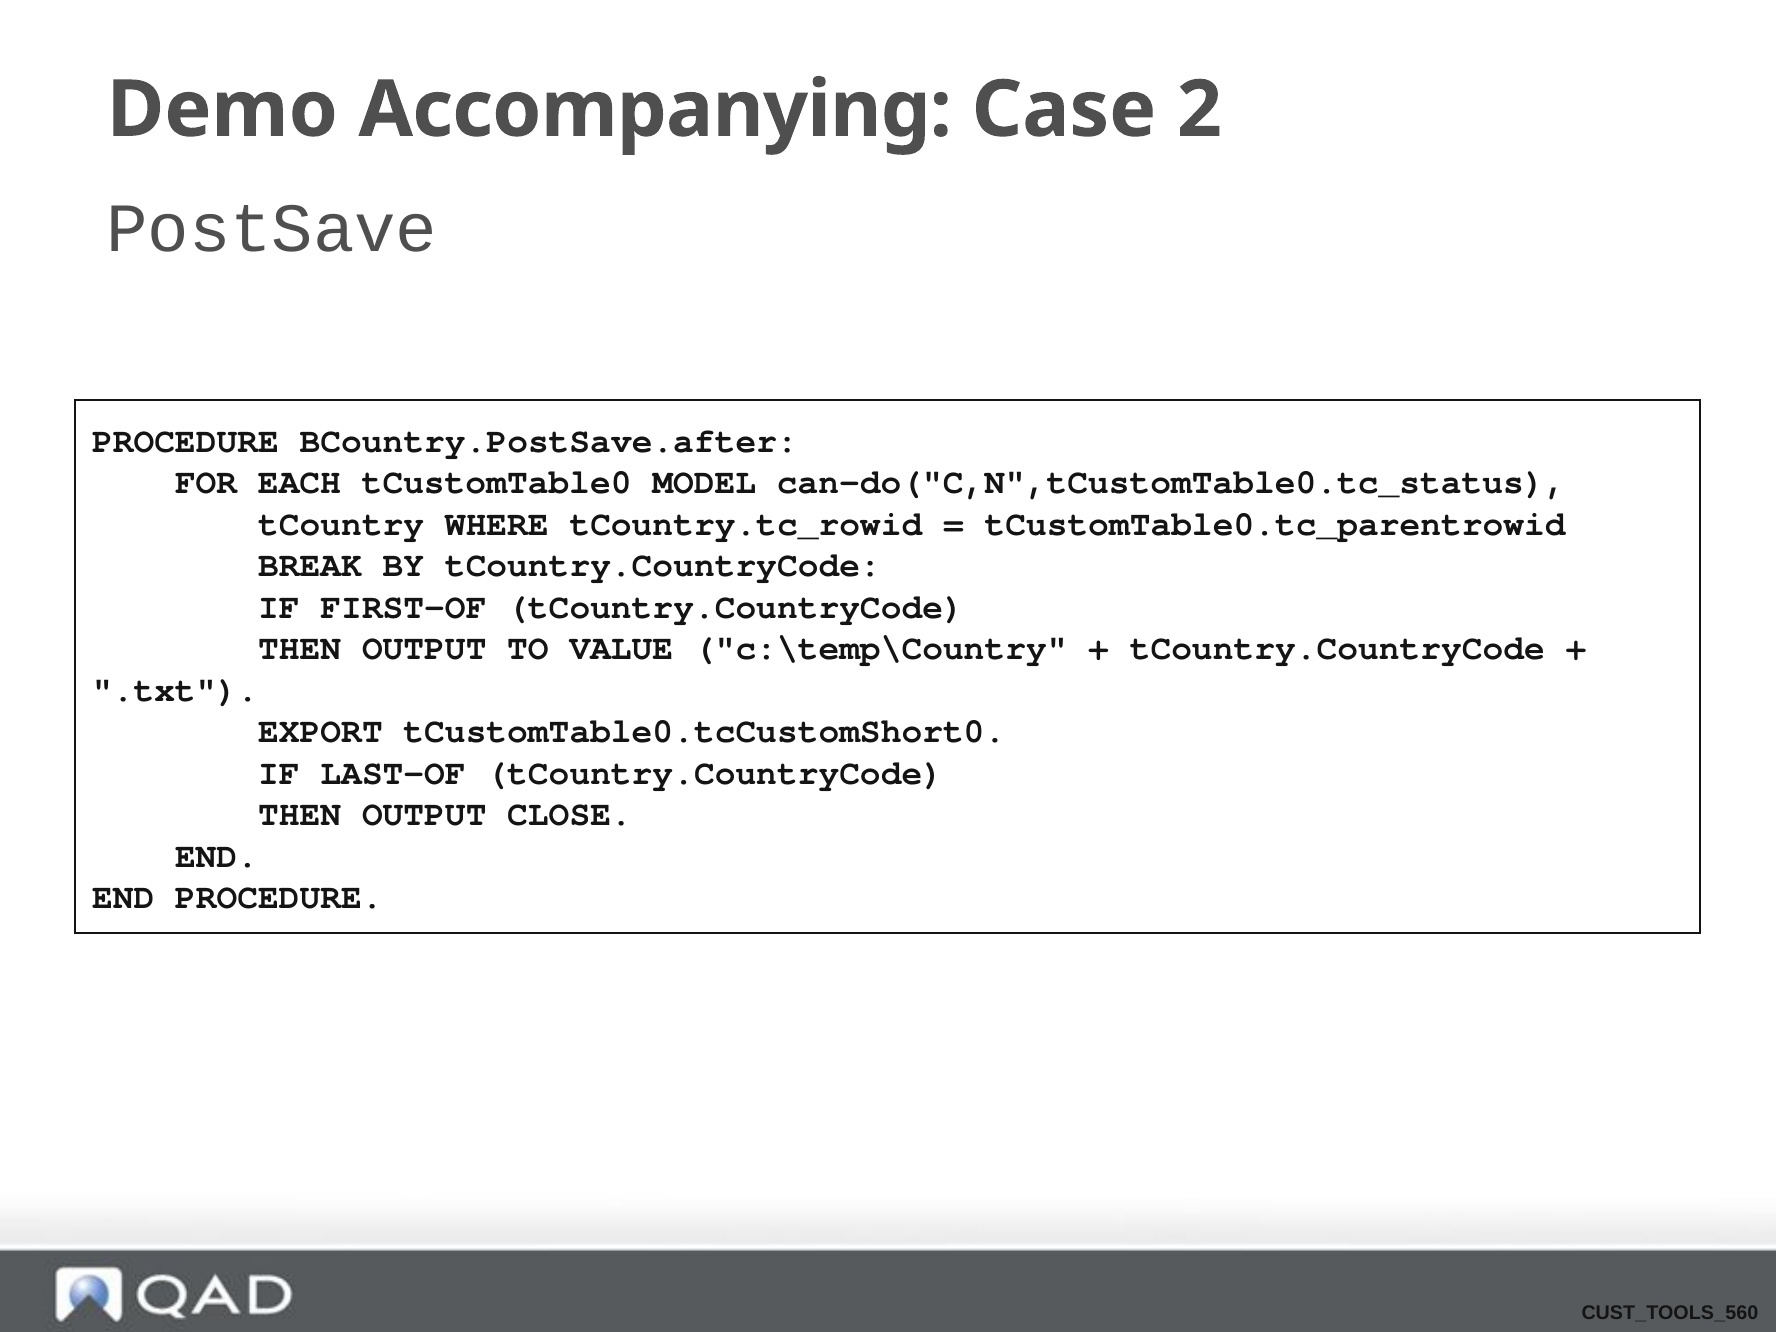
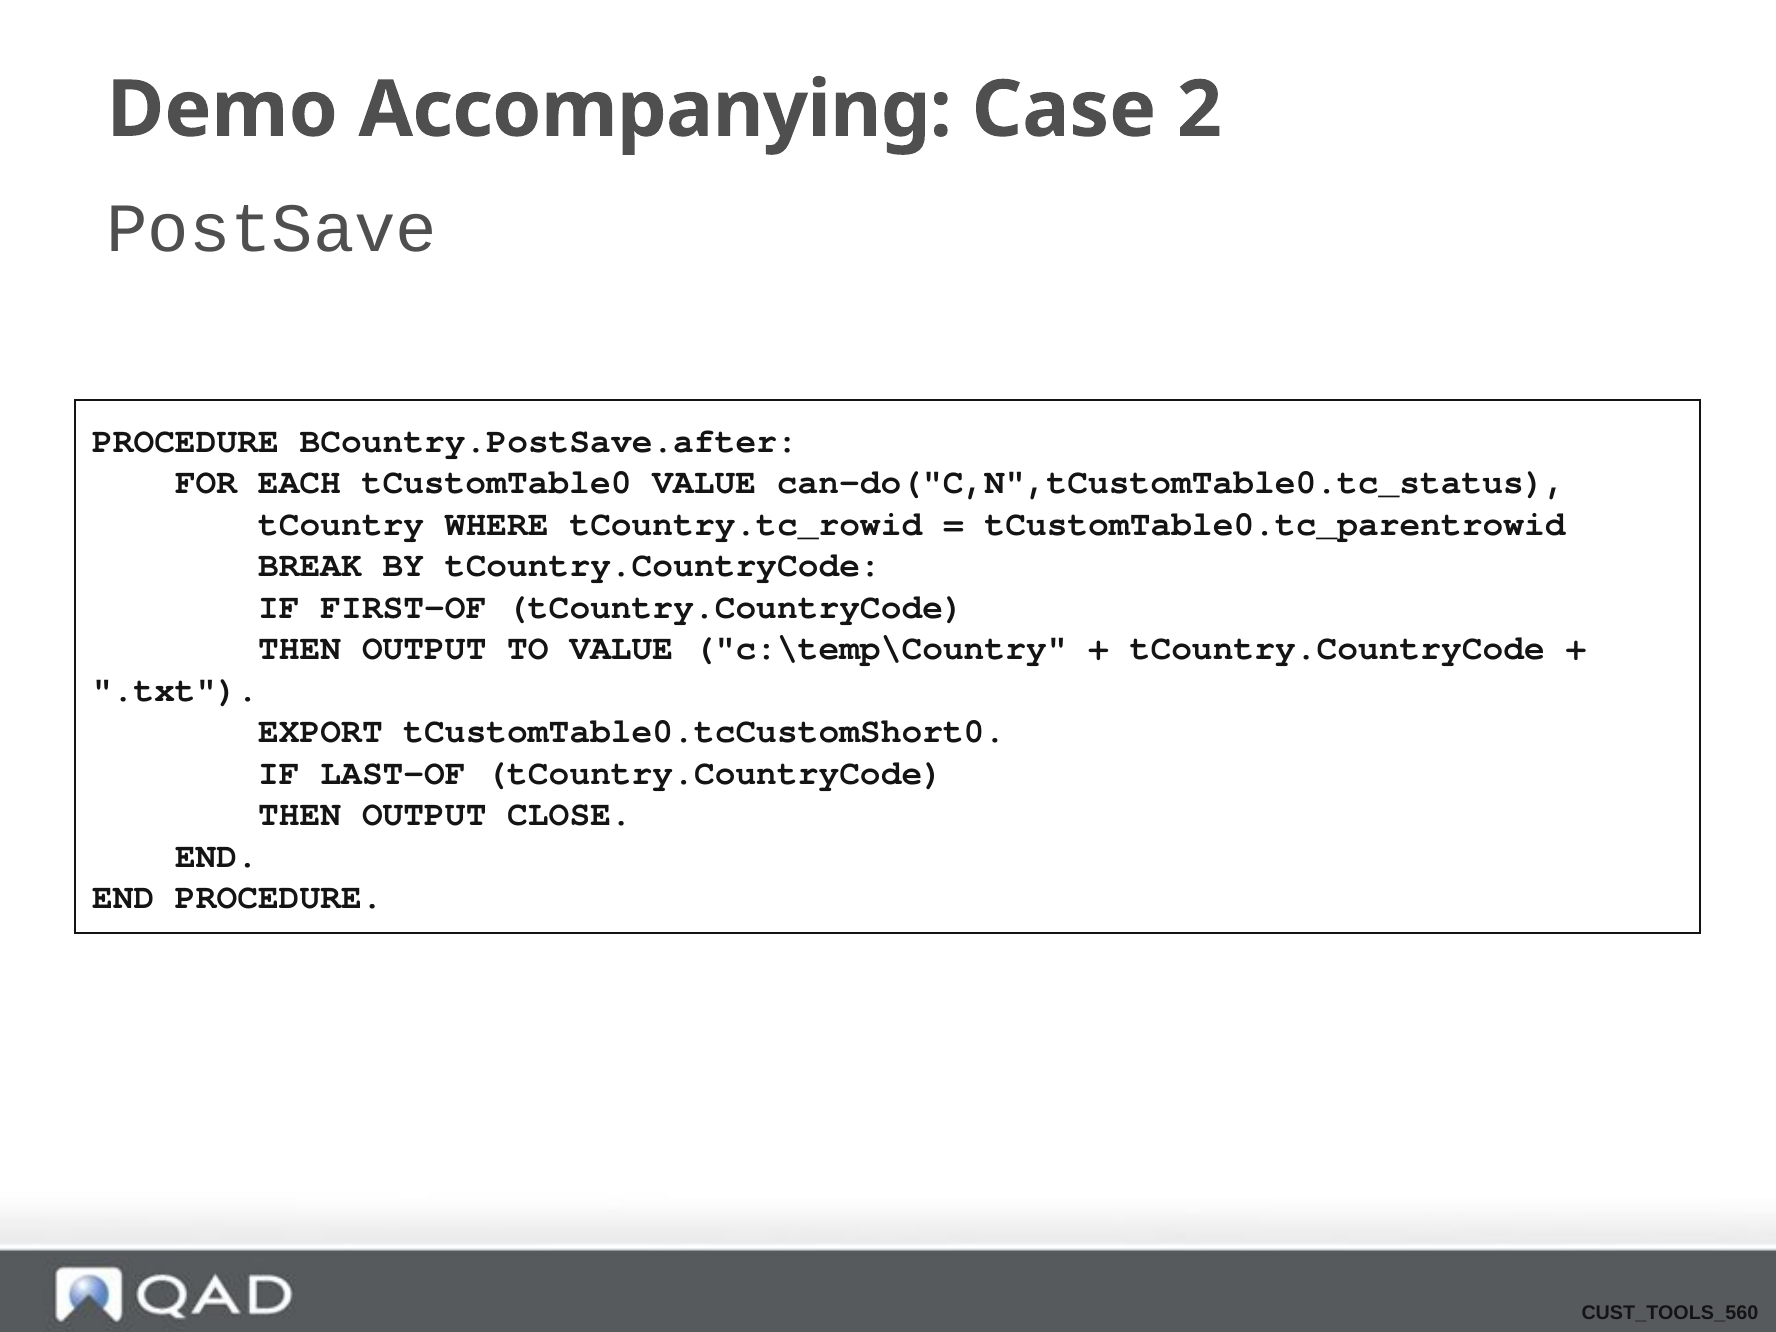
tCustomTable0 MODEL: MODEL -> VALUE (704, 483)
